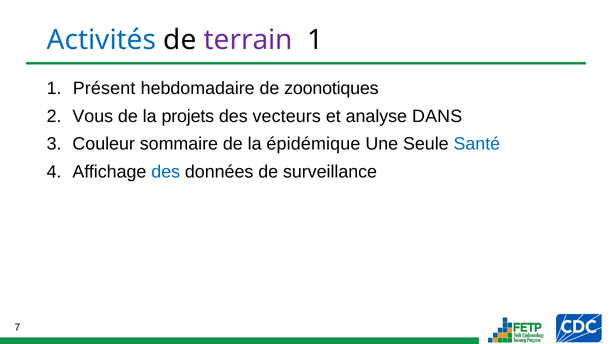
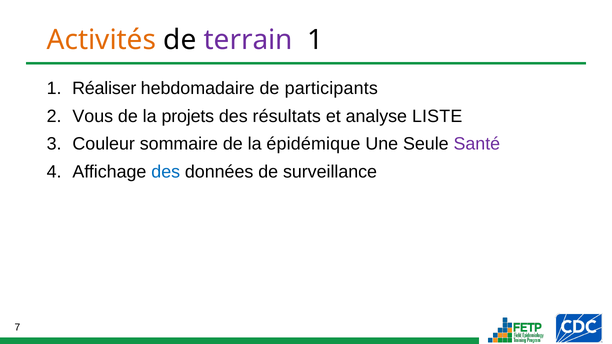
Activités colour: blue -> orange (101, 40)
Présent: Présent -> Réaliser (104, 88)
zoonotiques: zoonotiques -> participants (331, 88)
vecteurs: vecteurs -> résultats (287, 116)
DANS: DANS -> LISTE (437, 116)
Santé colour: blue -> purple (477, 144)
